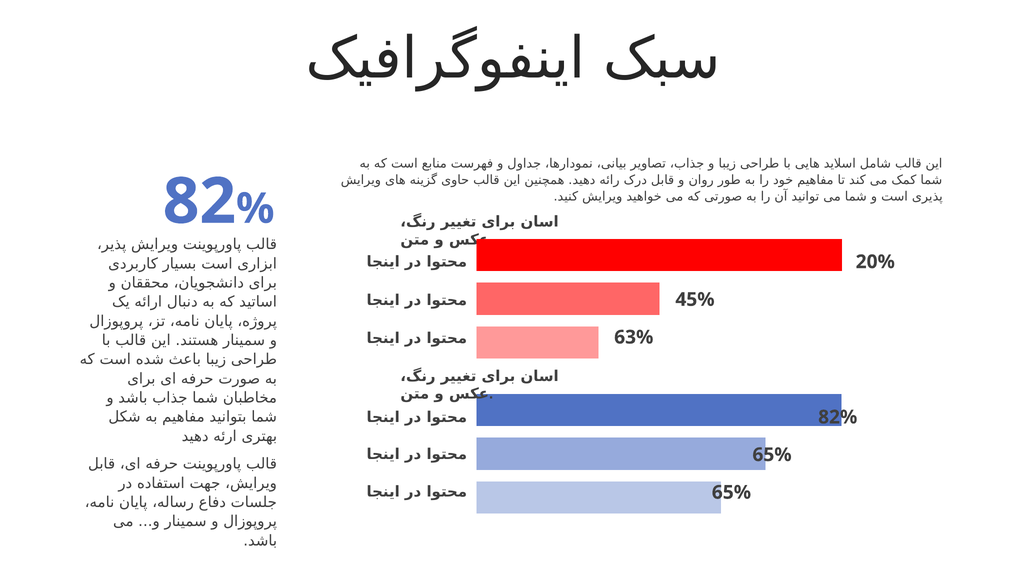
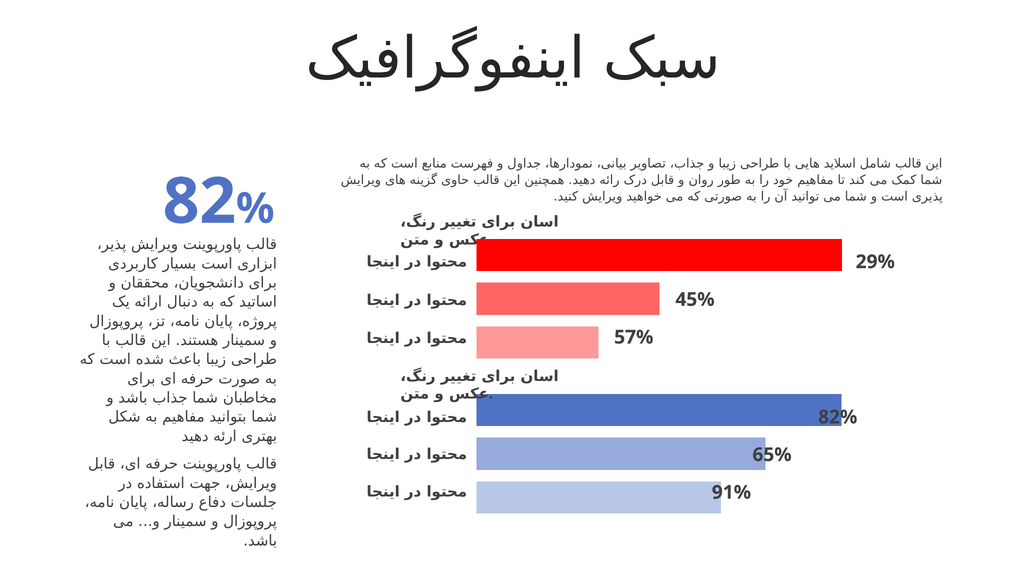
20%: 20% -> 29% (875, 262)
63%: 63% -> 57% (634, 337)
65%: 65% -> 91% (731, 492)
